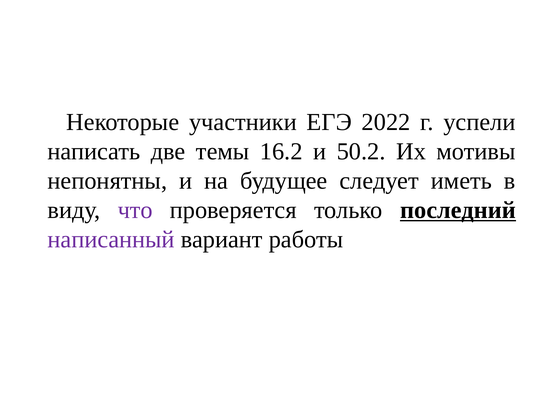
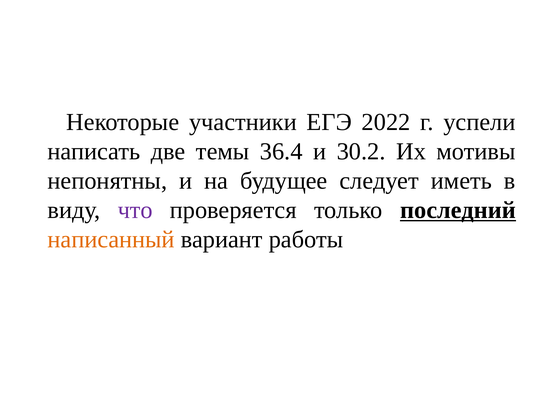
16.2: 16.2 -> 36.4 (281, 151)
50.2: 50.2 -> 30.2 (361, 151)
написанный colour: purple -> orange (111, 239)
